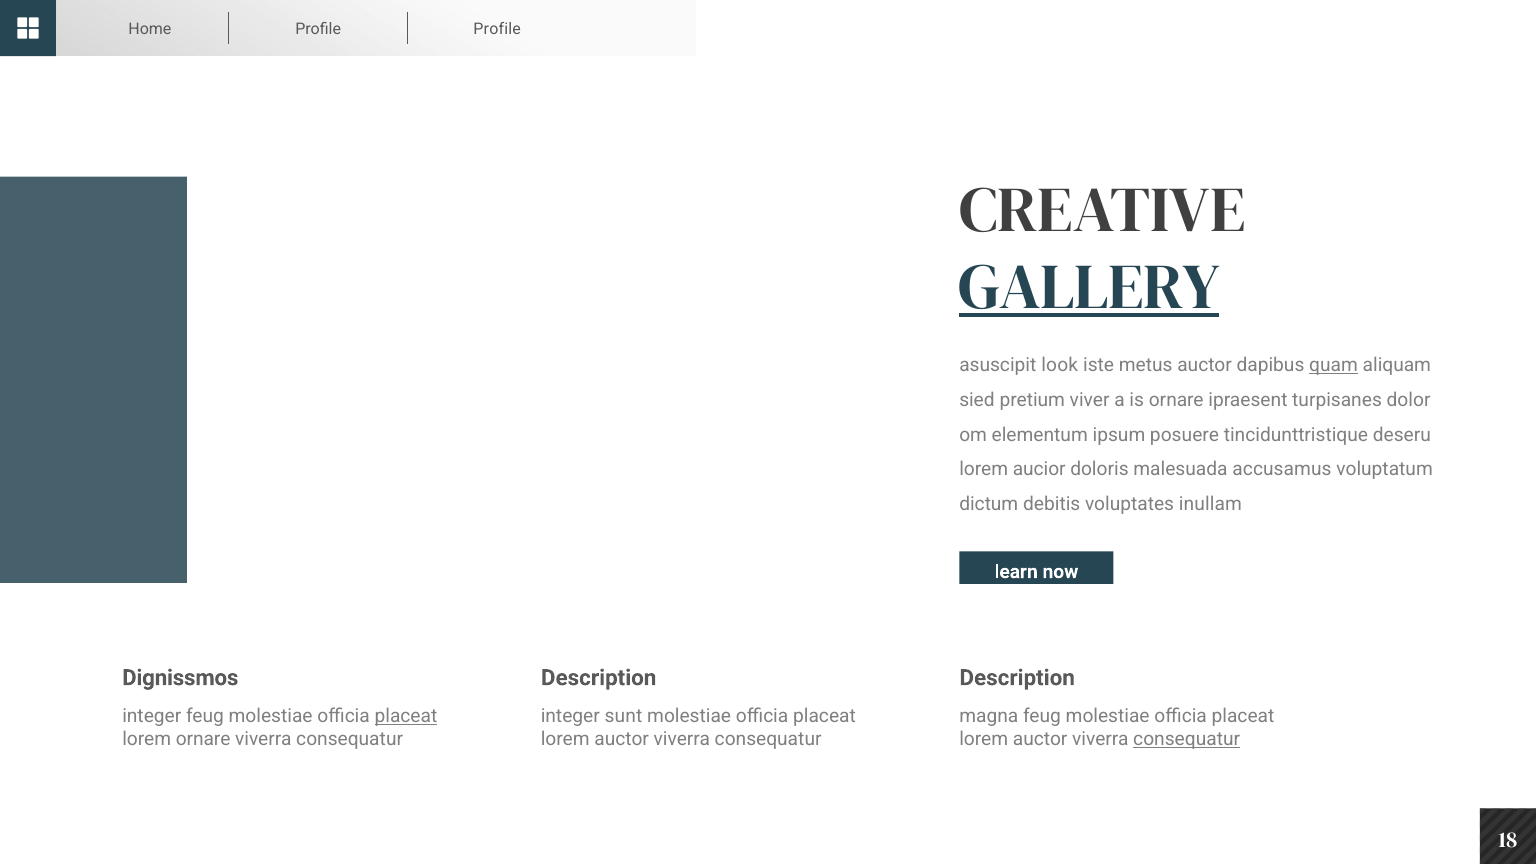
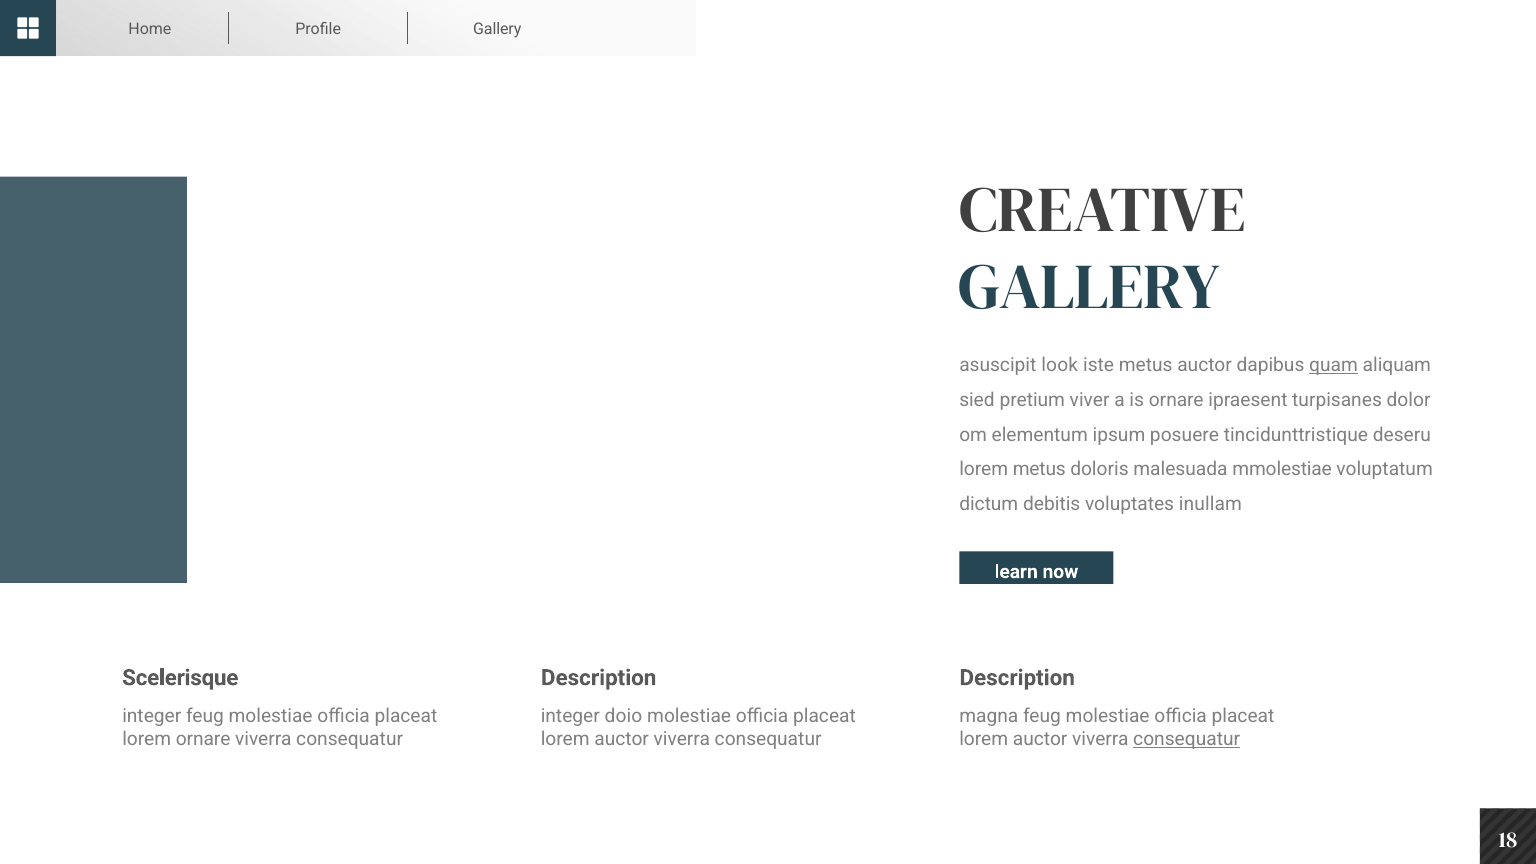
Profile Profile: Profile -> Gallery (497, 29)
GALLERY underline: present -> none (1089, 288)
lorem aucior: aucior -> metus (1039, 469)
accusamus: accusamus -> mmolestiae (1282, 469)
Dignissmos: Dignissmos -> Scelerisque (180, 678)
placeat underline: present -> none (406, 716)
sunt: sunt -> doio (623, 716)
